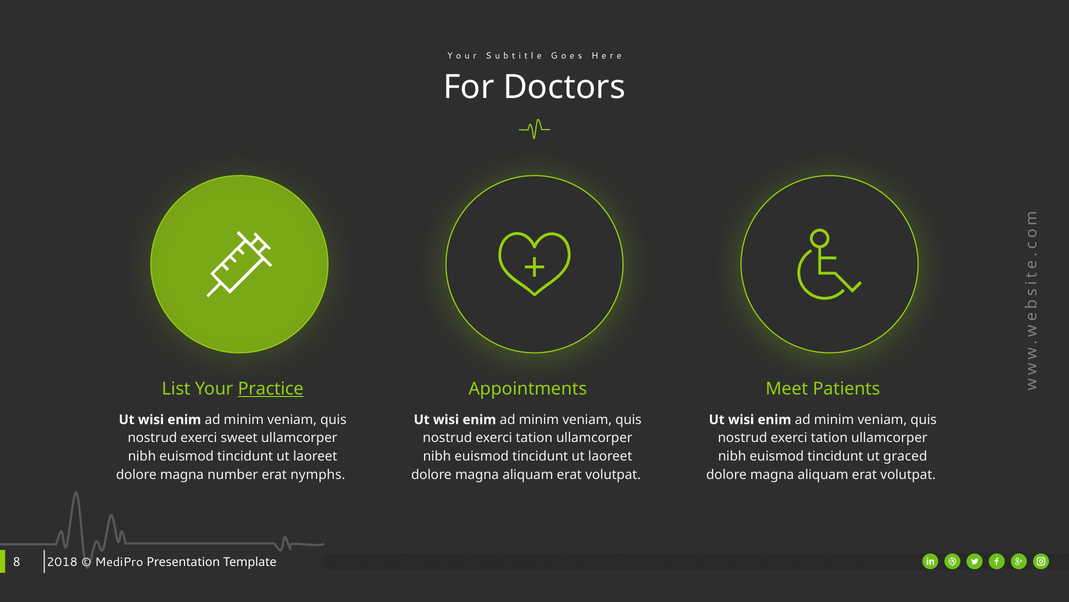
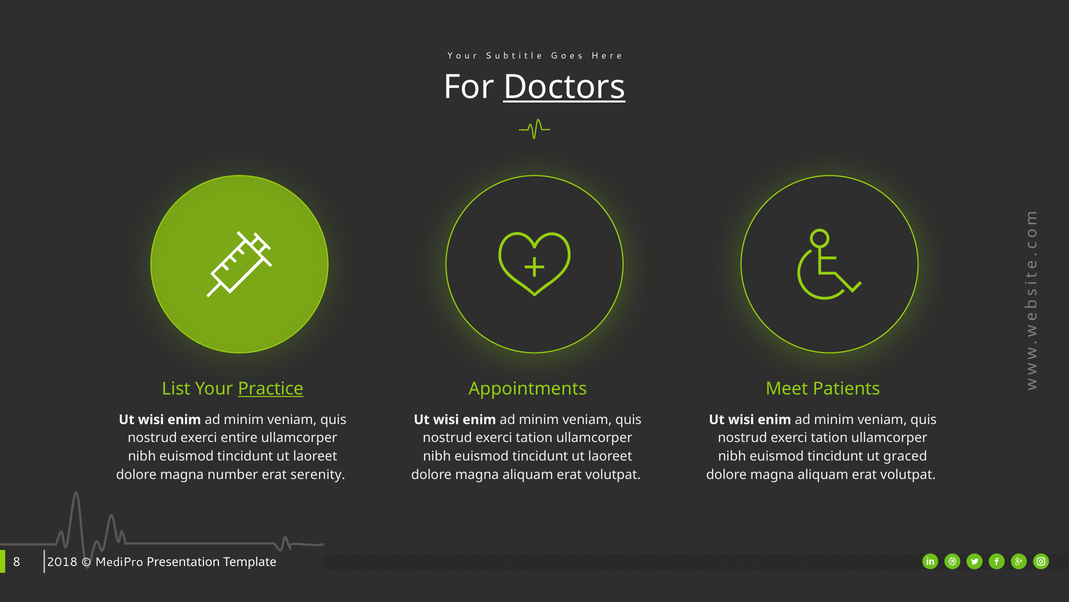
Doctors underline: none -> present (564, 87)
sweet: sweet -> entire (239, 438)
nymphs: nymphs -> serenity (318, 474)
